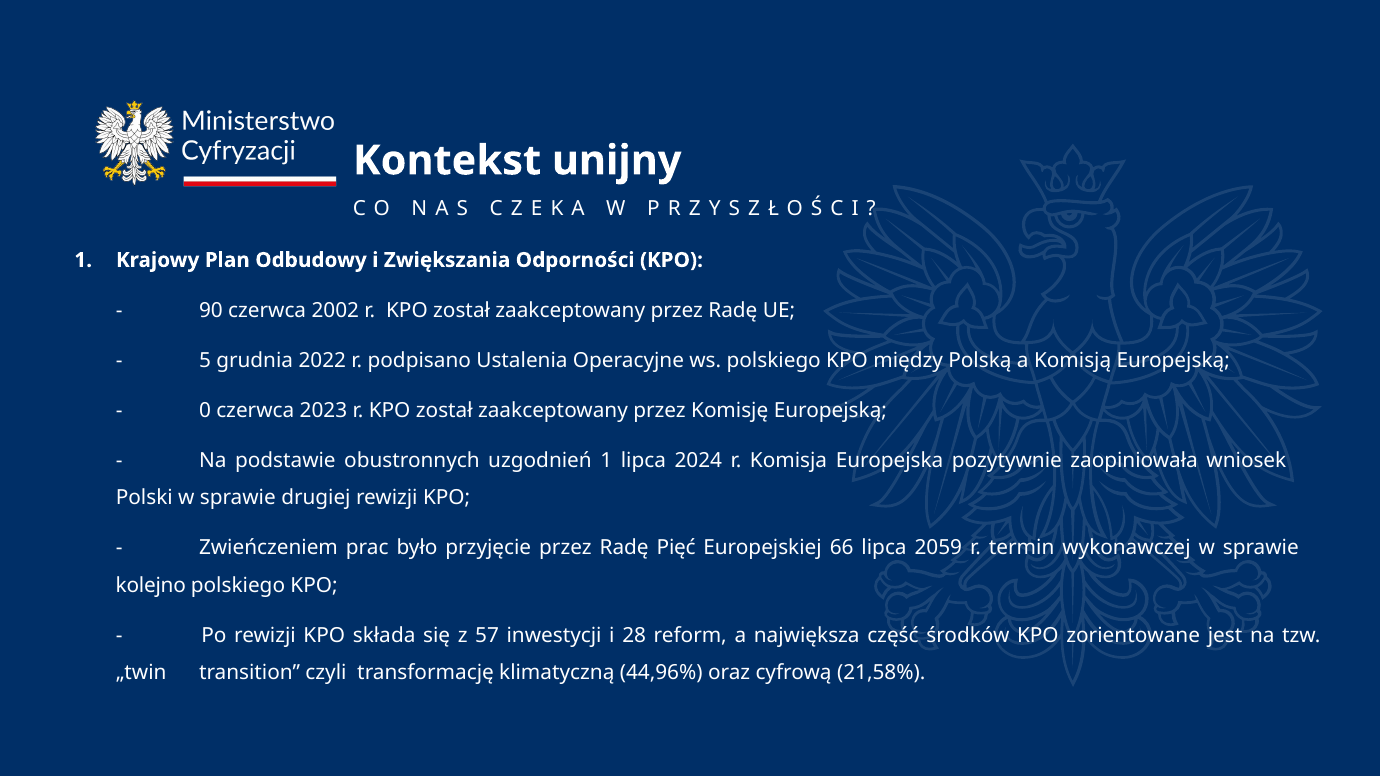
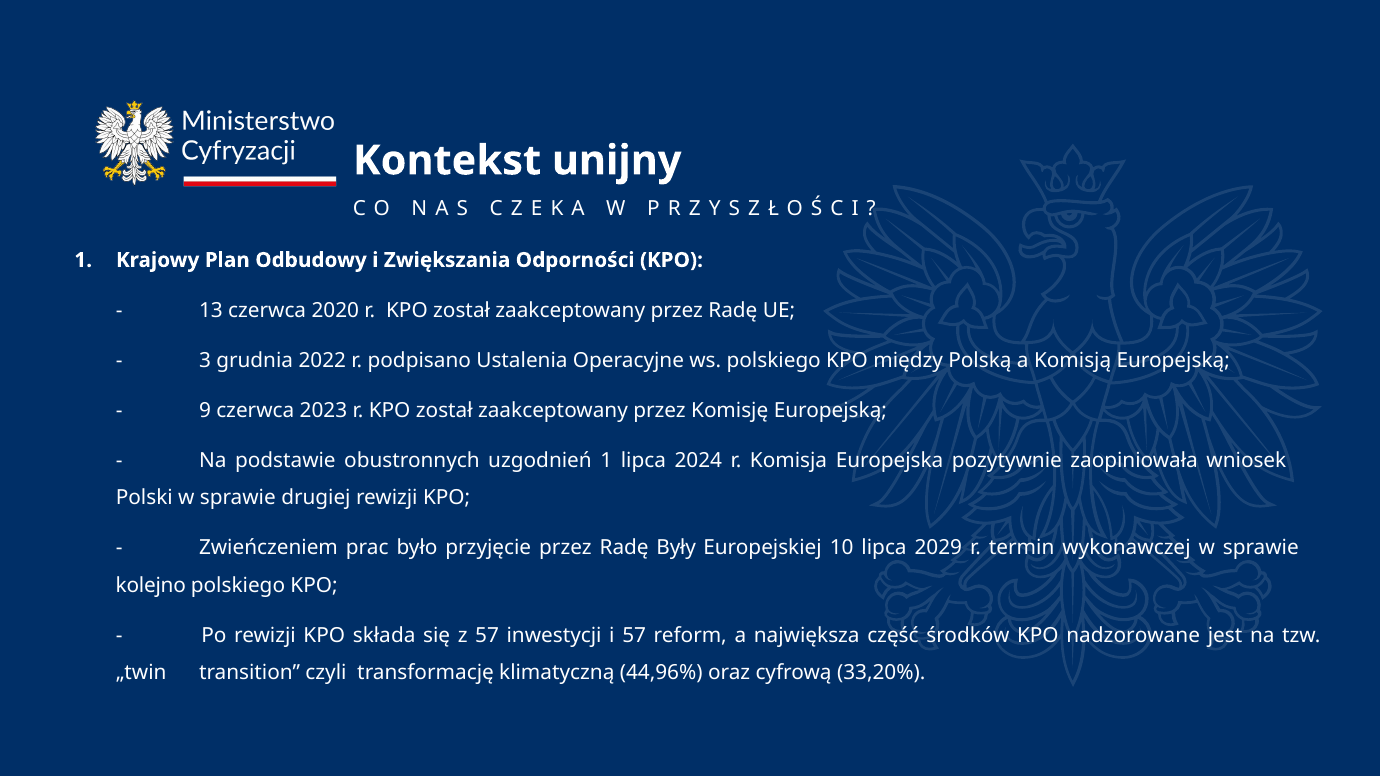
90: 90 -> 13 (211, 310)
2002: 2002 -> 2020 (335, 310)
5: 5 -> 3 (205, 360)
0: 0 -> 9 (205, 411)
Pięć: Pięć -> Były (676, 548)
66: 66 -> 10 (842, 548)
2059: 2059 -> 2029 (938, 548)
i 28: 28 -> 57 (634, 636)
zorientowane: zorientowane -> nadzorowane (1133, 636)
21,58%: 21,58% -> 33,20% (881, 673)
